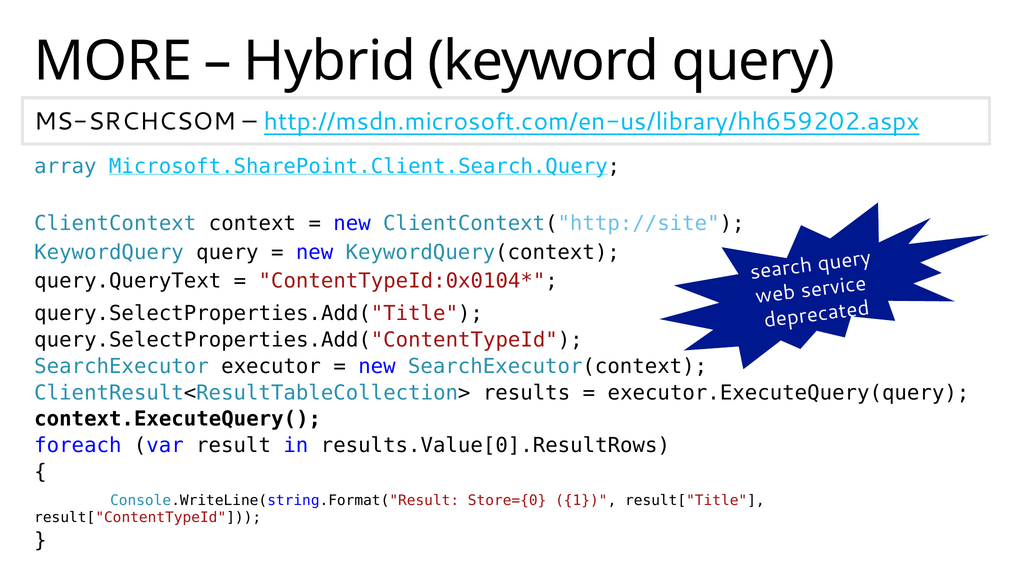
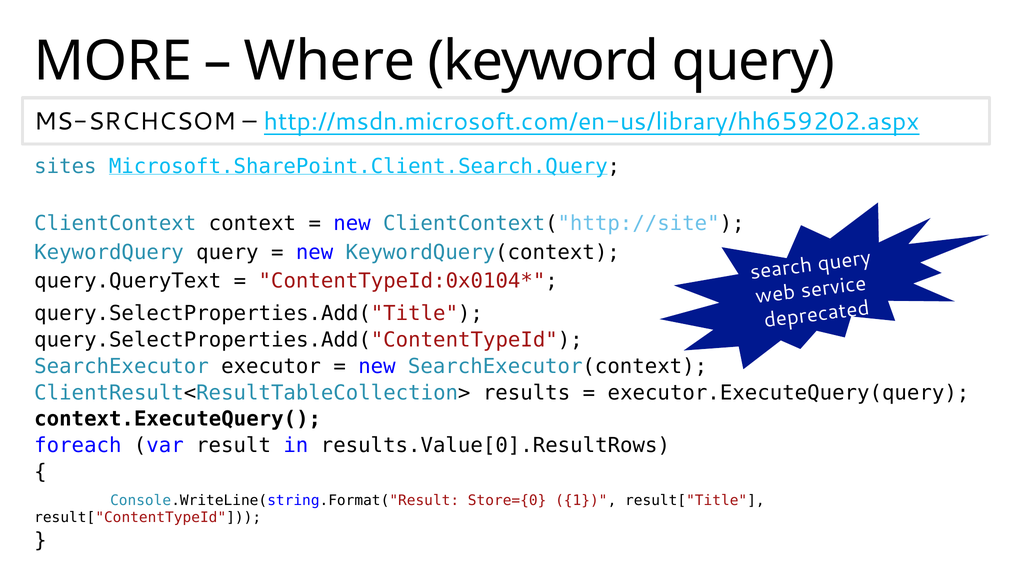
Hybrid: Hybrid -> Where (330, 61)
array: array -> sites (65, 167)
